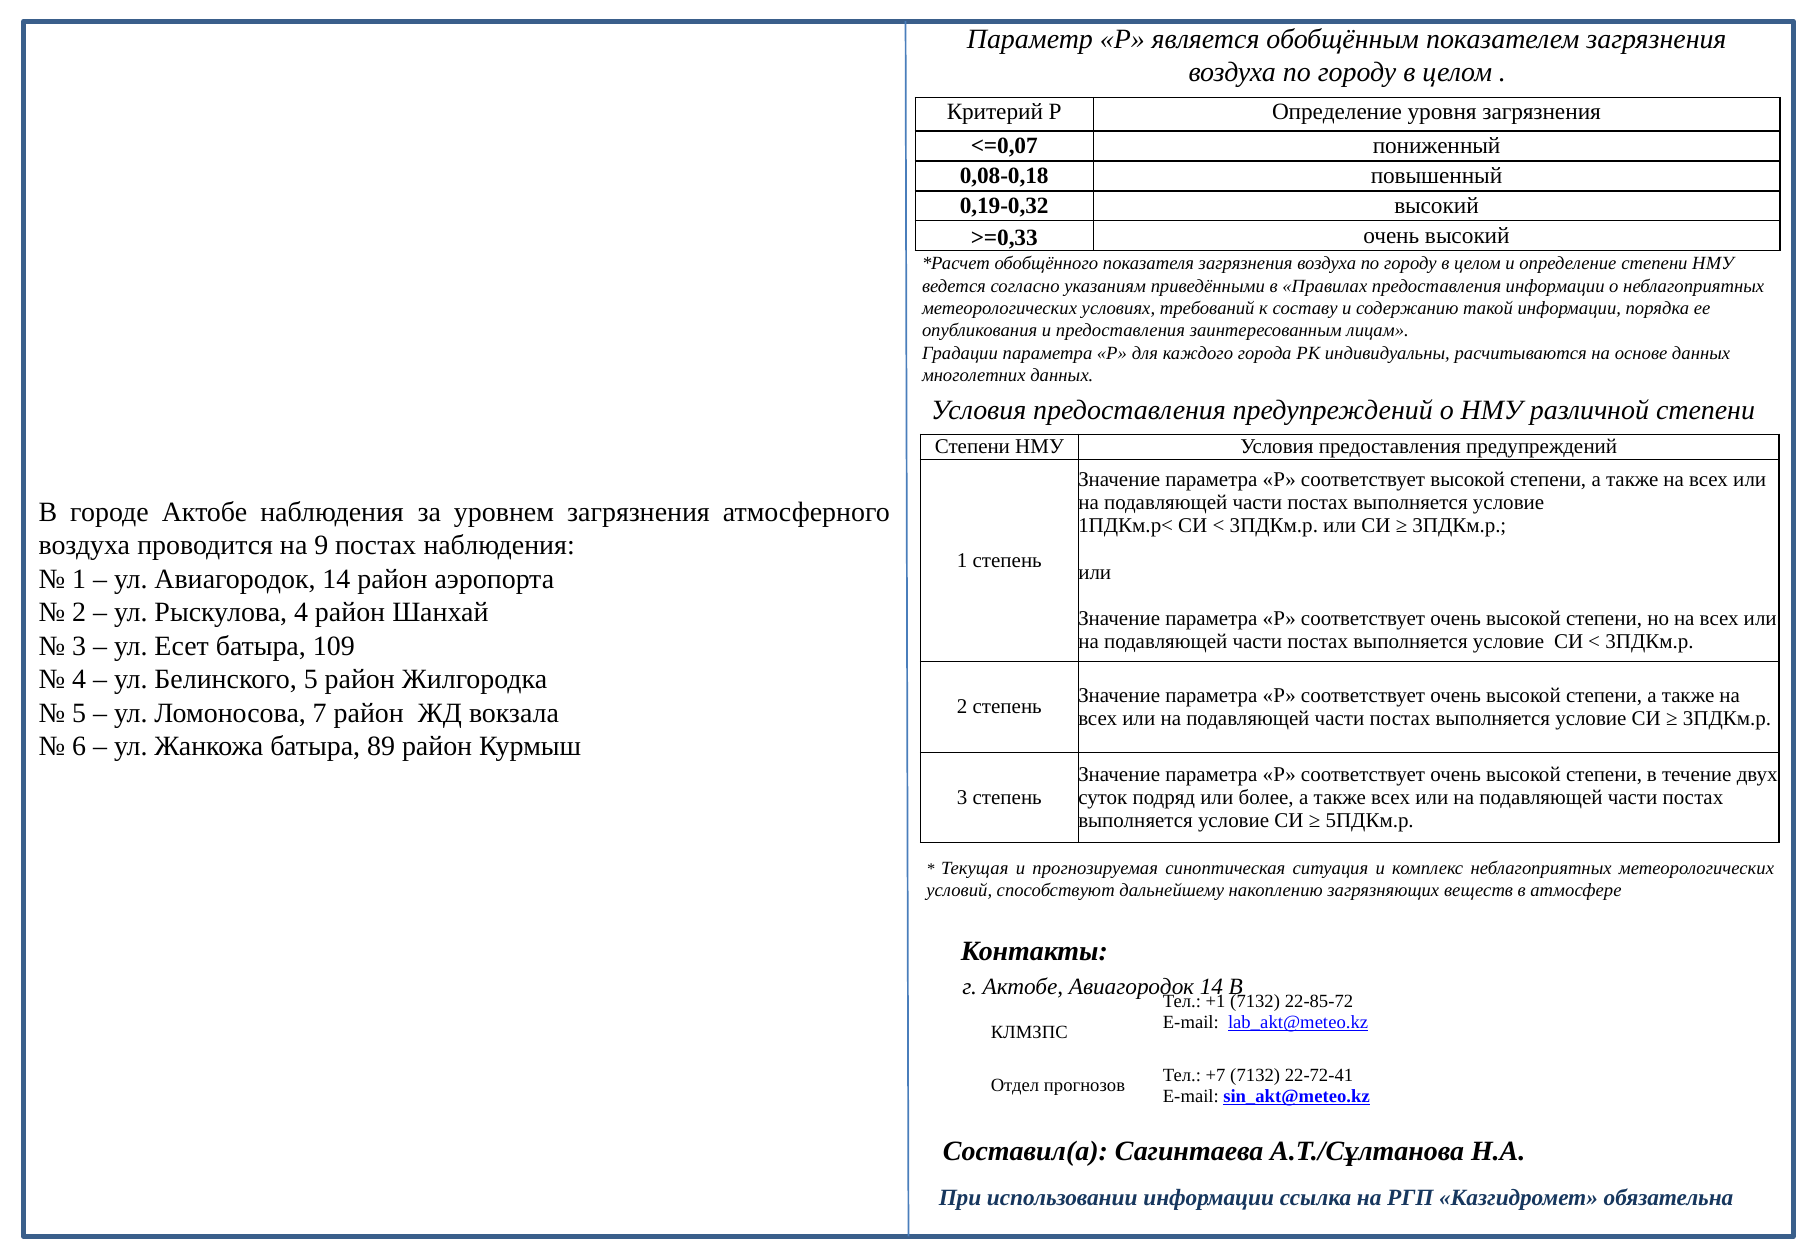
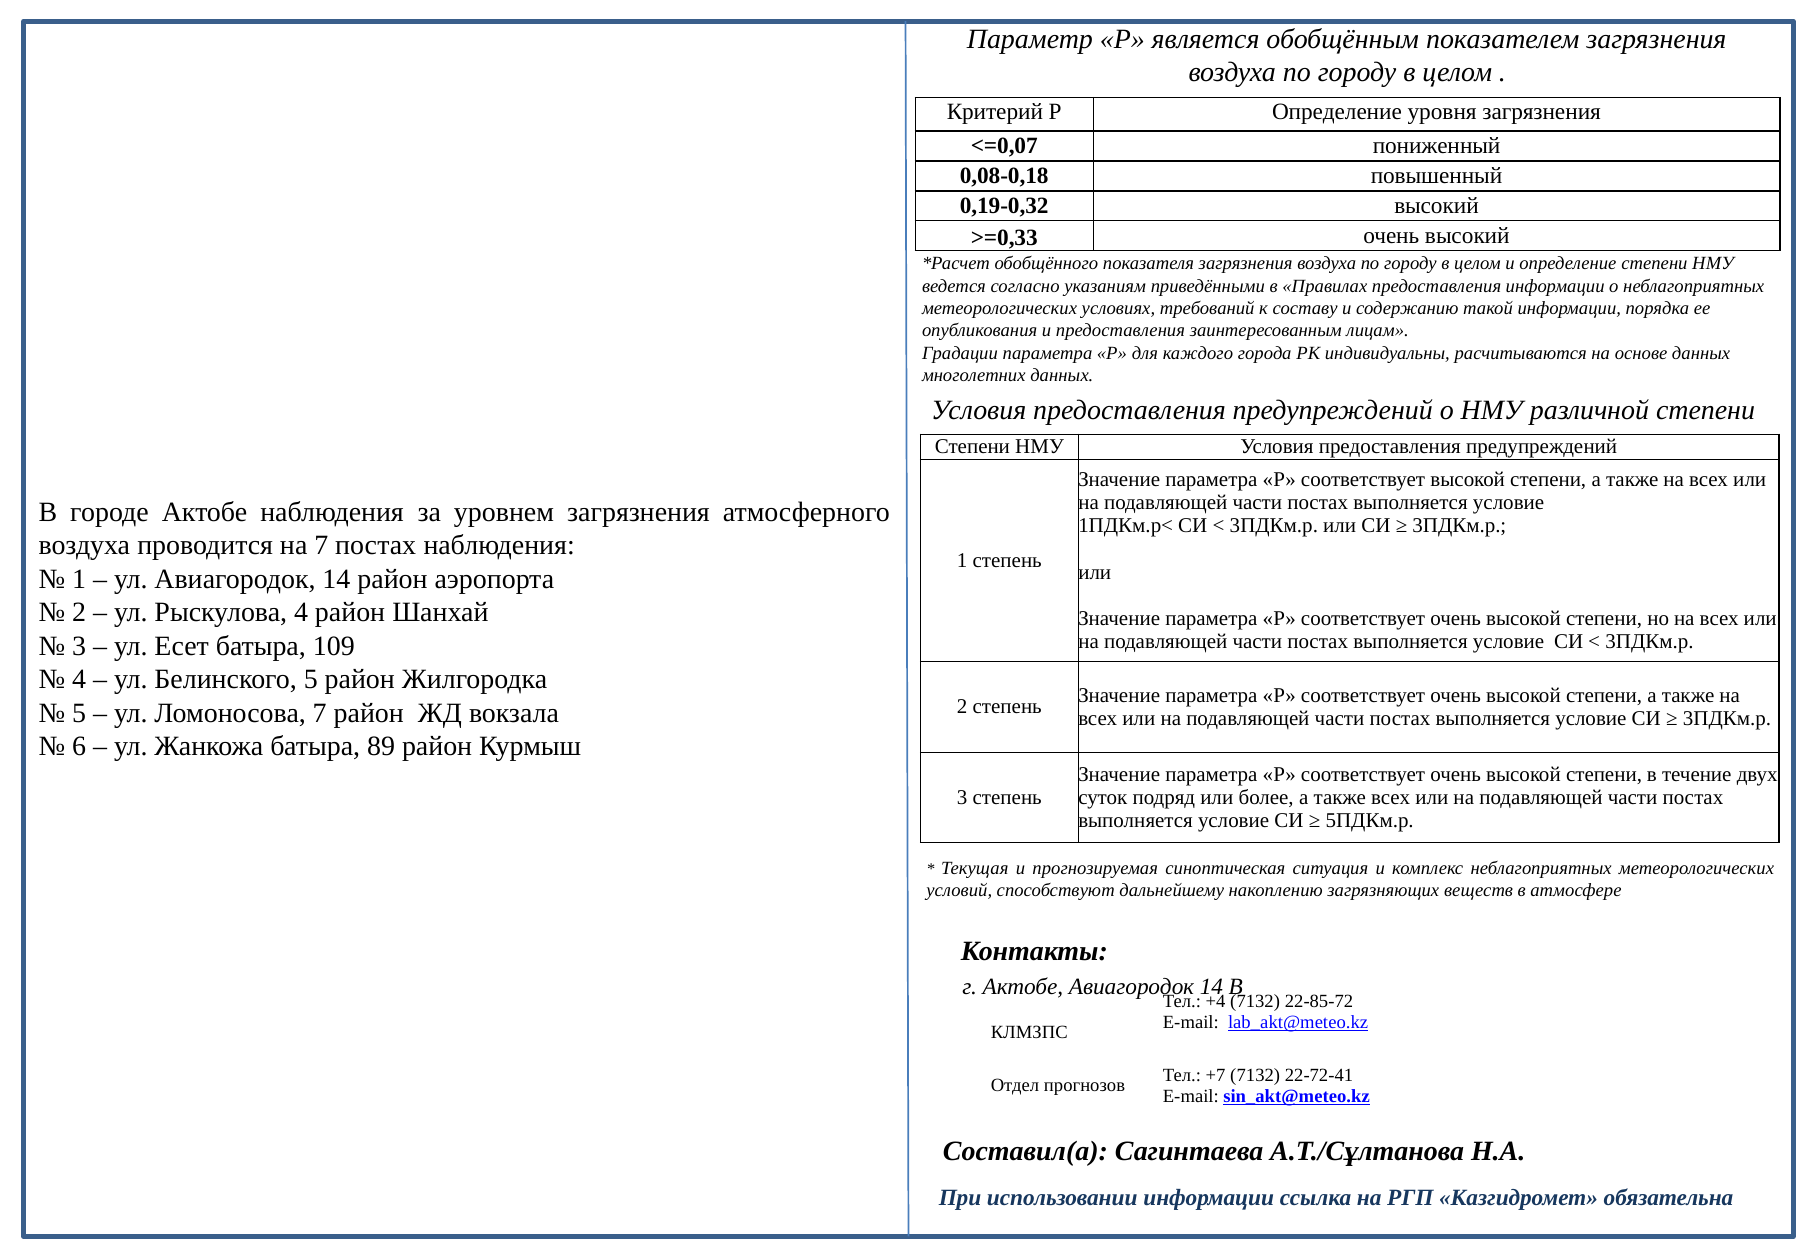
на 9: 9 -> 7 (321, 545)
+1: +1 -> +4 (1216, 1001)
